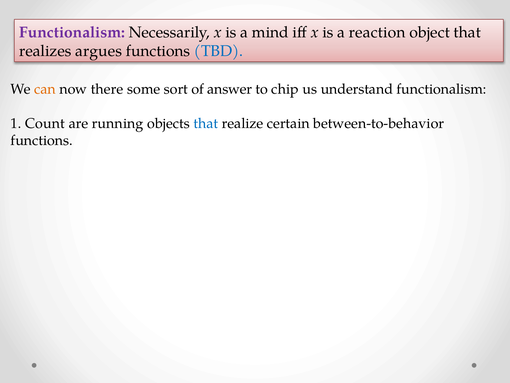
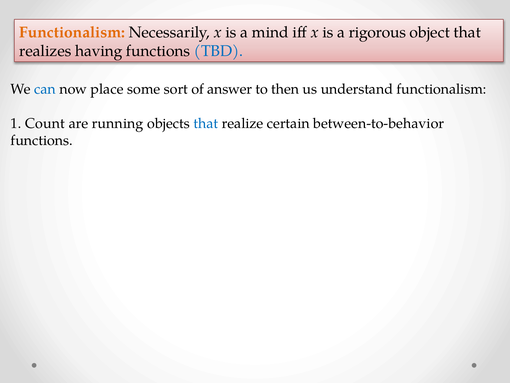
Functionalism colour: purple -> orange (72, 32)
reaction: reaction -> rigorous (377, 32)
argues: argues -> having (99, 51)
can colour: orange -> blue (45, 89)
there: there -> place (107, 89)
chip: chip -> then (285, 89)
